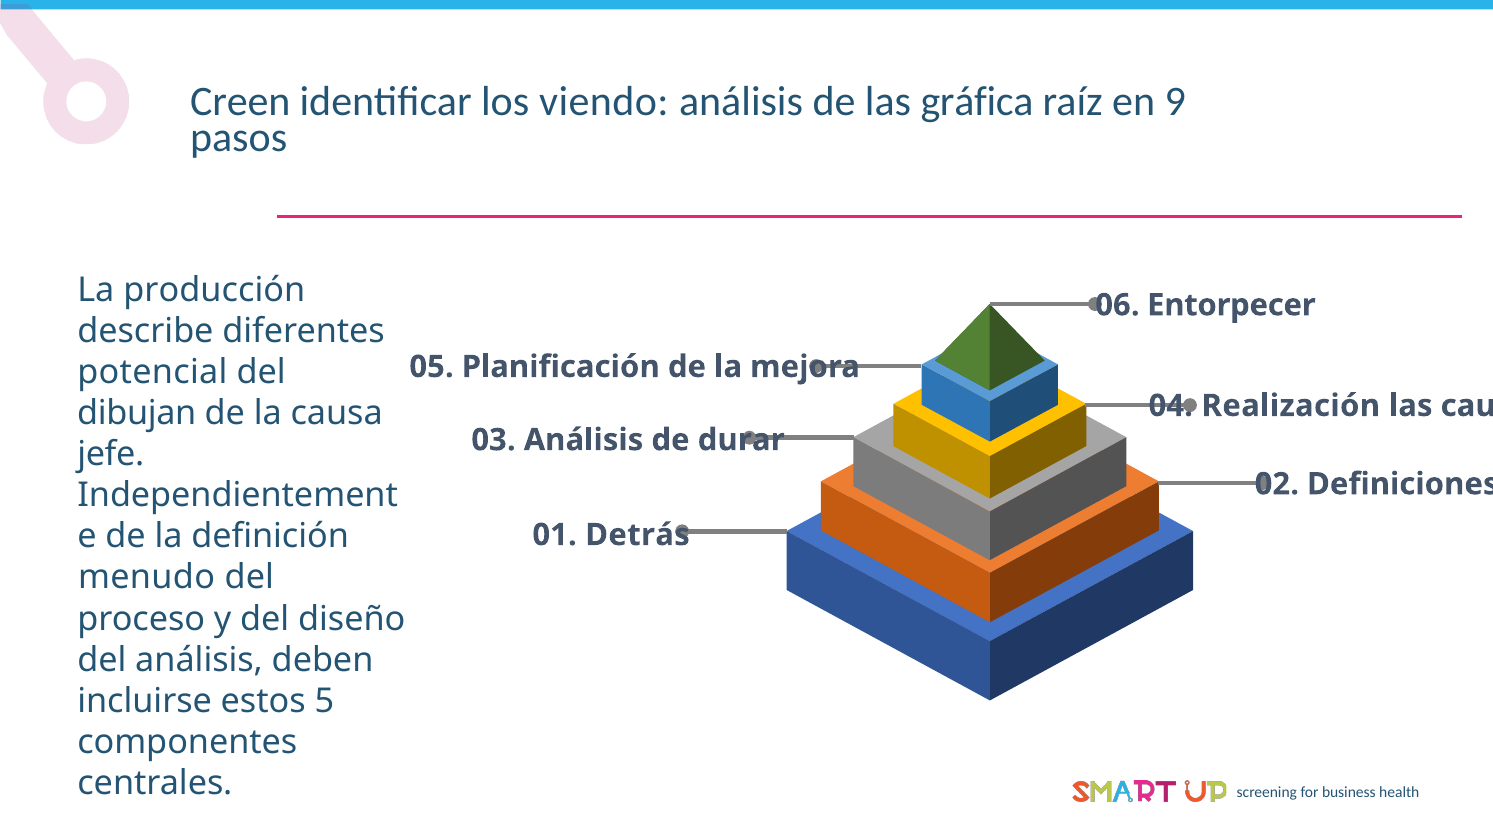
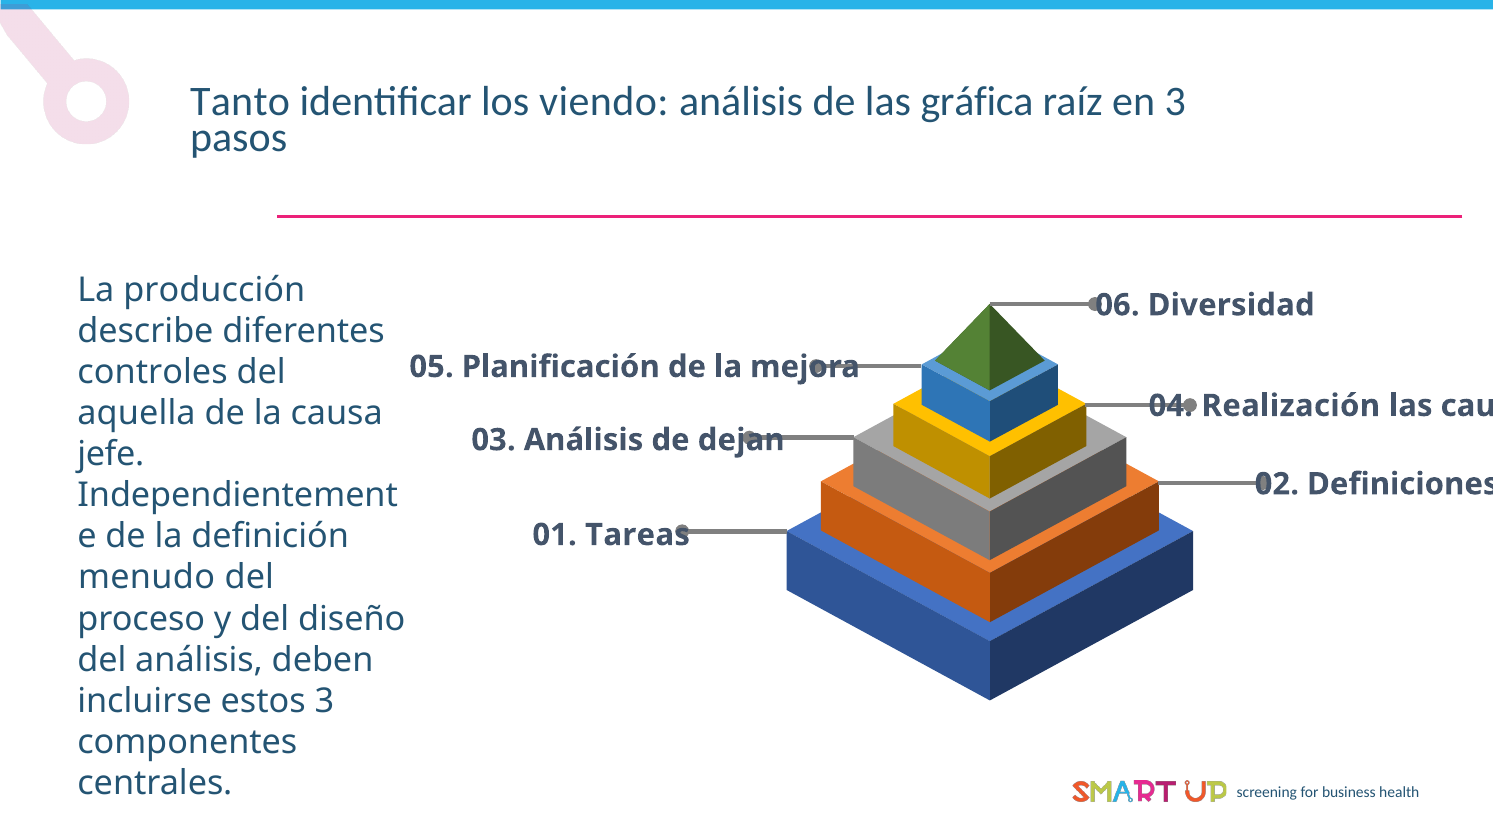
Creen: Creen -> Tanto (240, 101)
en 9: 9 -> 3 (1175, 101)
Entorpecer: Entorpecer -> Diversidad (1231, 305)
potencial: potencial -> controles (153, 372)
dibujan: dibujan -> aquella (137, 413)
durar: durar -> dejan (741, 440)
Detrás: Detrás -> Tareas (638, 535)
estos 5: 5 -> 3 (324, 701)
